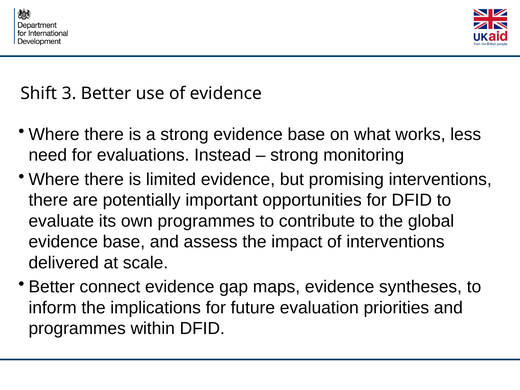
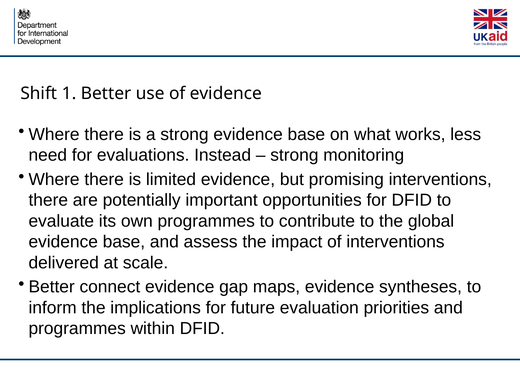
3: 3 -> 1 (69, 93)
